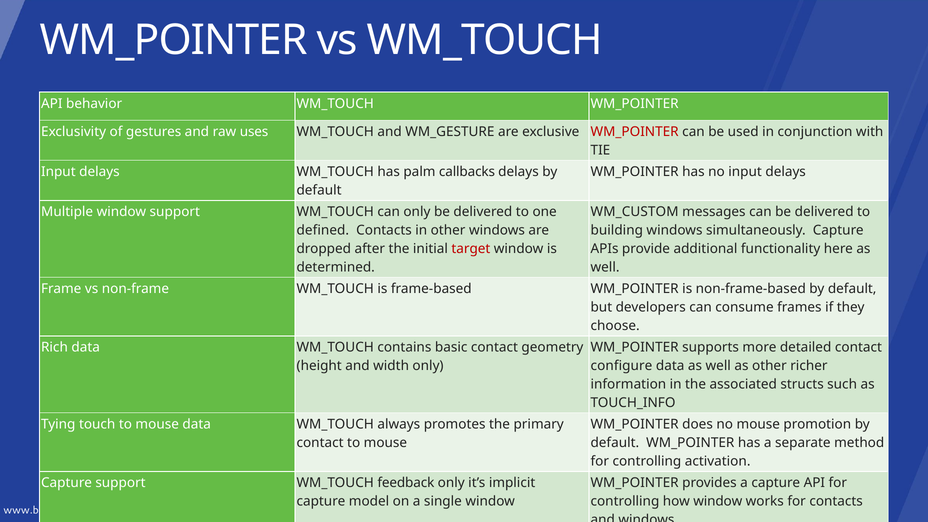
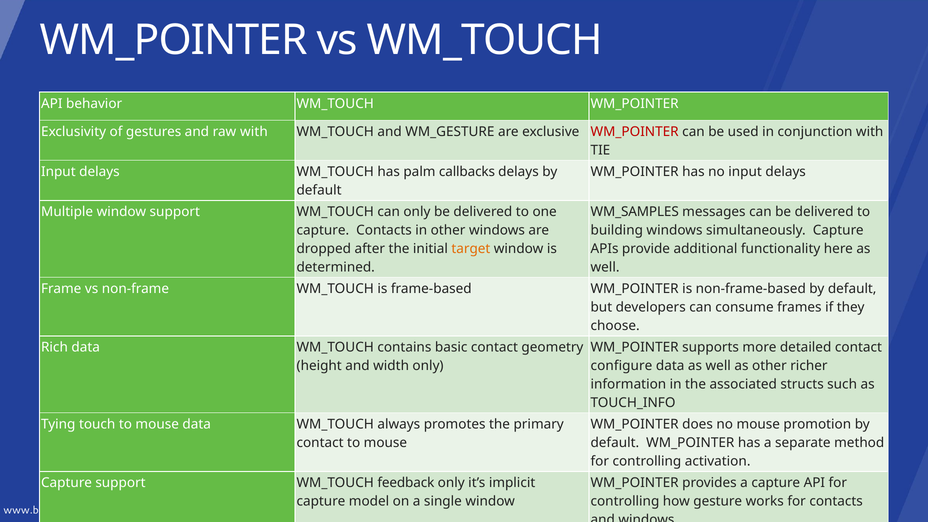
raw uses: uses -> with (254, 132)
WM_CUSTOM: WM_CUSTOM -> WM_SAMPLES (635, 212)
defined: defined -> capture (323, 230)
target colour: red -> orange (471, 249)
how window: window -> gesture (718, 502)
